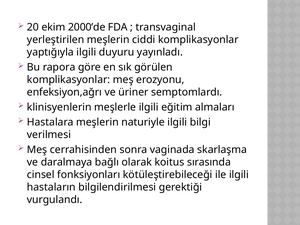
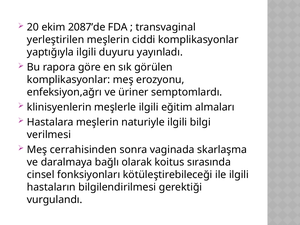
2000’de: 2000’de -> 2087’de (87, 27)
